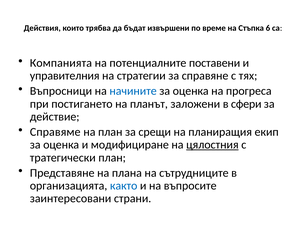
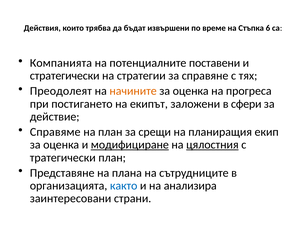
управителния: управителния -> стратегически (65, 76)
Въпросници: Въпросници -> Преодолеят (61, 91)
начините colour: blue -> orange (133, 91)
планът: планът -> екипът (149, 104)
модифициране underline: none -> present (130, 145)
въпросите: въпросите -> анализира (190, 186)
